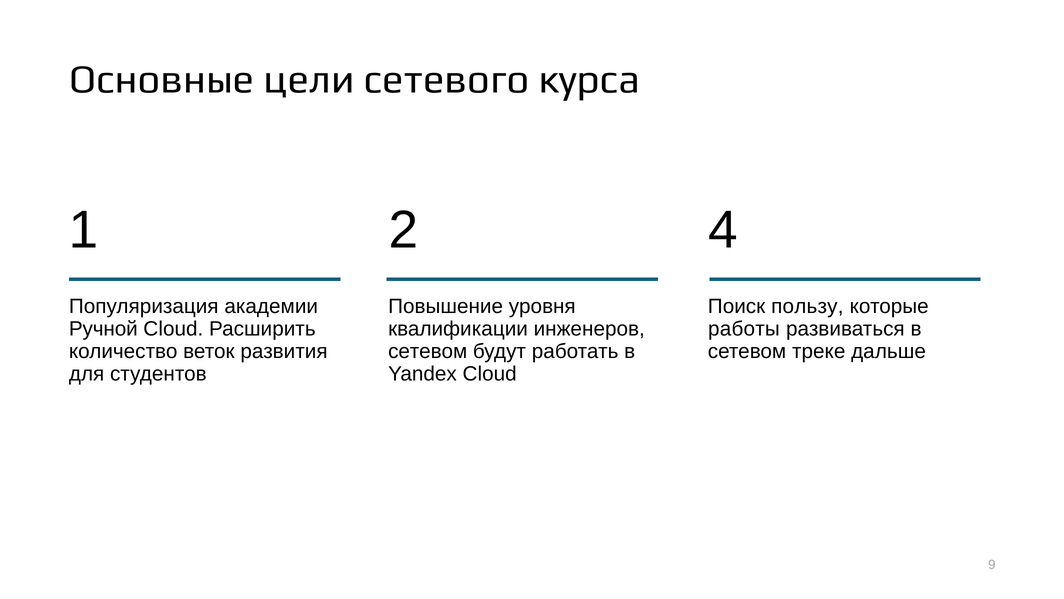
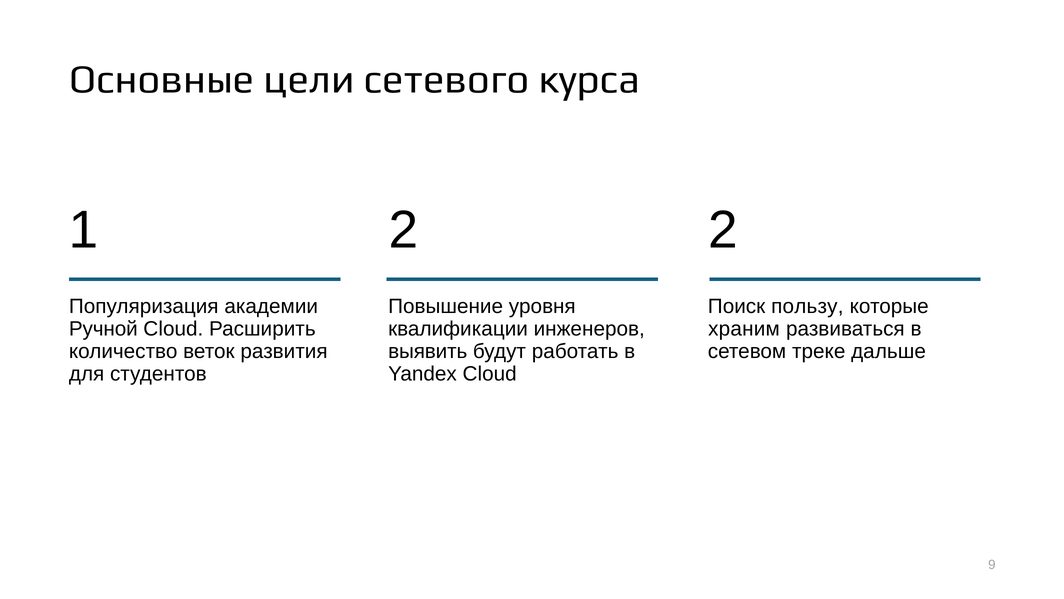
2 4: 4 -> 2 (723, 230)
работы: работы -> храним (744, 329)
сетевом: сетевом -> выявить (428, 351)
